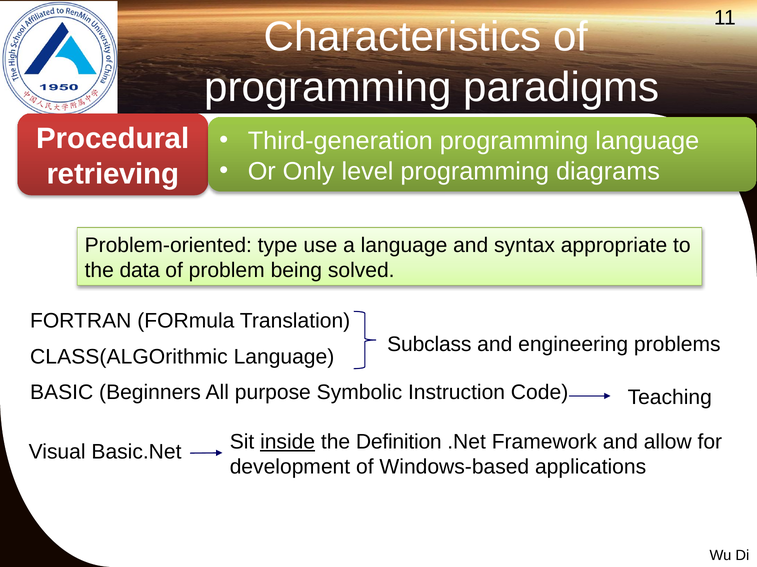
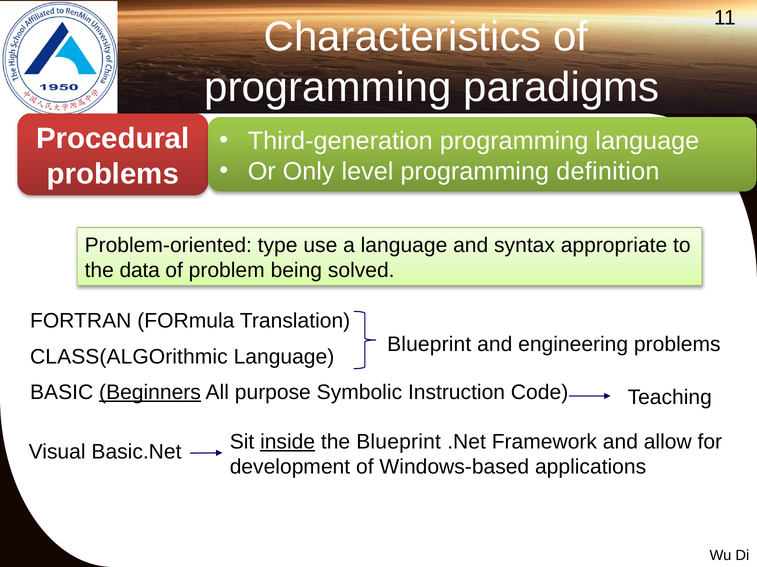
diagrams: diagrams -> definition (608, 171)
retrieving: retrieving -> problems (113, 174)
Subclass: Subclass -> Blueprint (429, 345)
Beginners underline: none -> present (150, 393)
the Definition: Definition -> Blueprint (399, 442)
